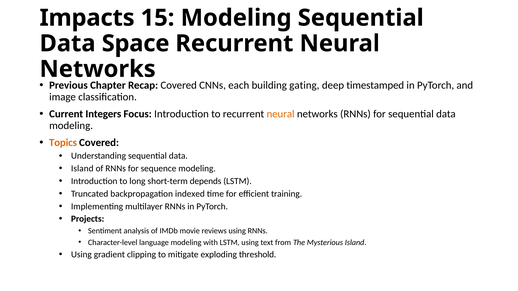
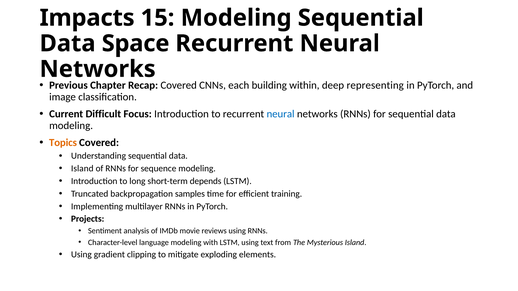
gating: gating -> within (304, 85)
timestamped: timestamped -> representing (375, 85)
Integers: Integers -> Difficult (103, 114)
neural colour: orange -> blue (281, 114)
indexed: indexed -> samples (190, 194)
threshold: threshold -> elements (258, 255)
